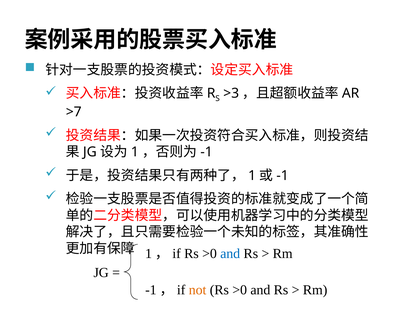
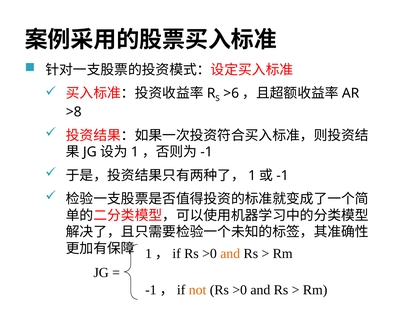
>3: >3 -> >6 (231, 93)
>7: >7 -> >8 (74, 112)
and colour: blue -> orange (230, 254)
